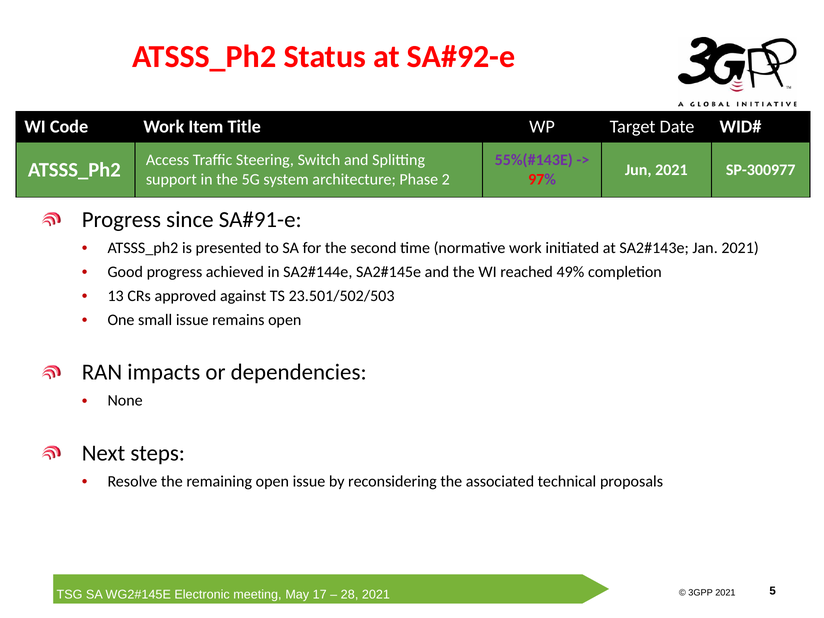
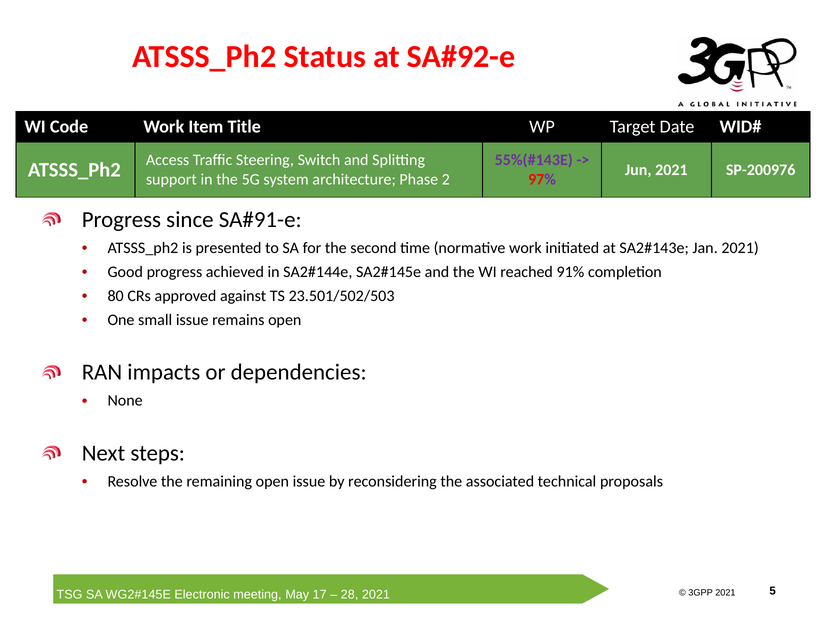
SP-300977: SP-300977 -> SP-200976 (761, 170)
49%: 49% -> 91% (570, 272)
13: 13 -> 80 (116, 296)
